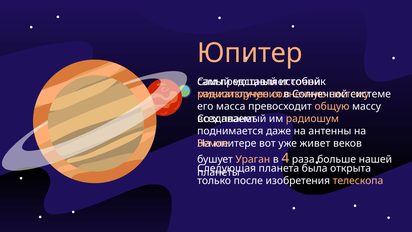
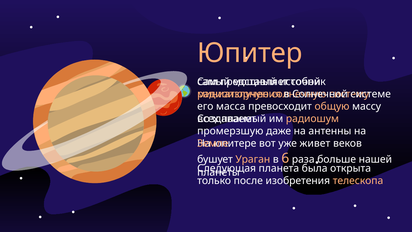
поднимается: поднимается -> промерзшую (230, 131)
4: 4 -> 6 (285, 158)
